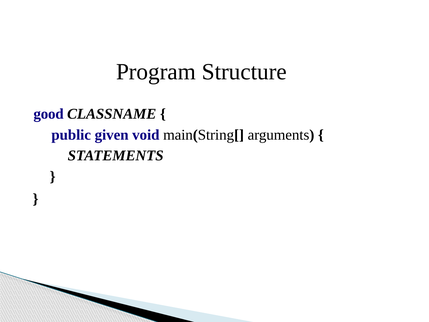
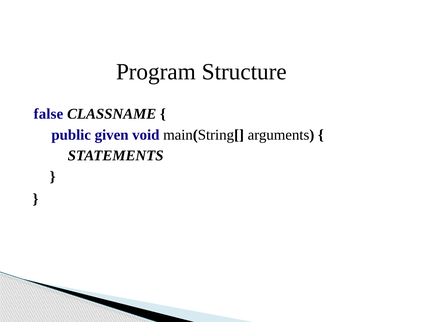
good: good -> false (48, 114)
